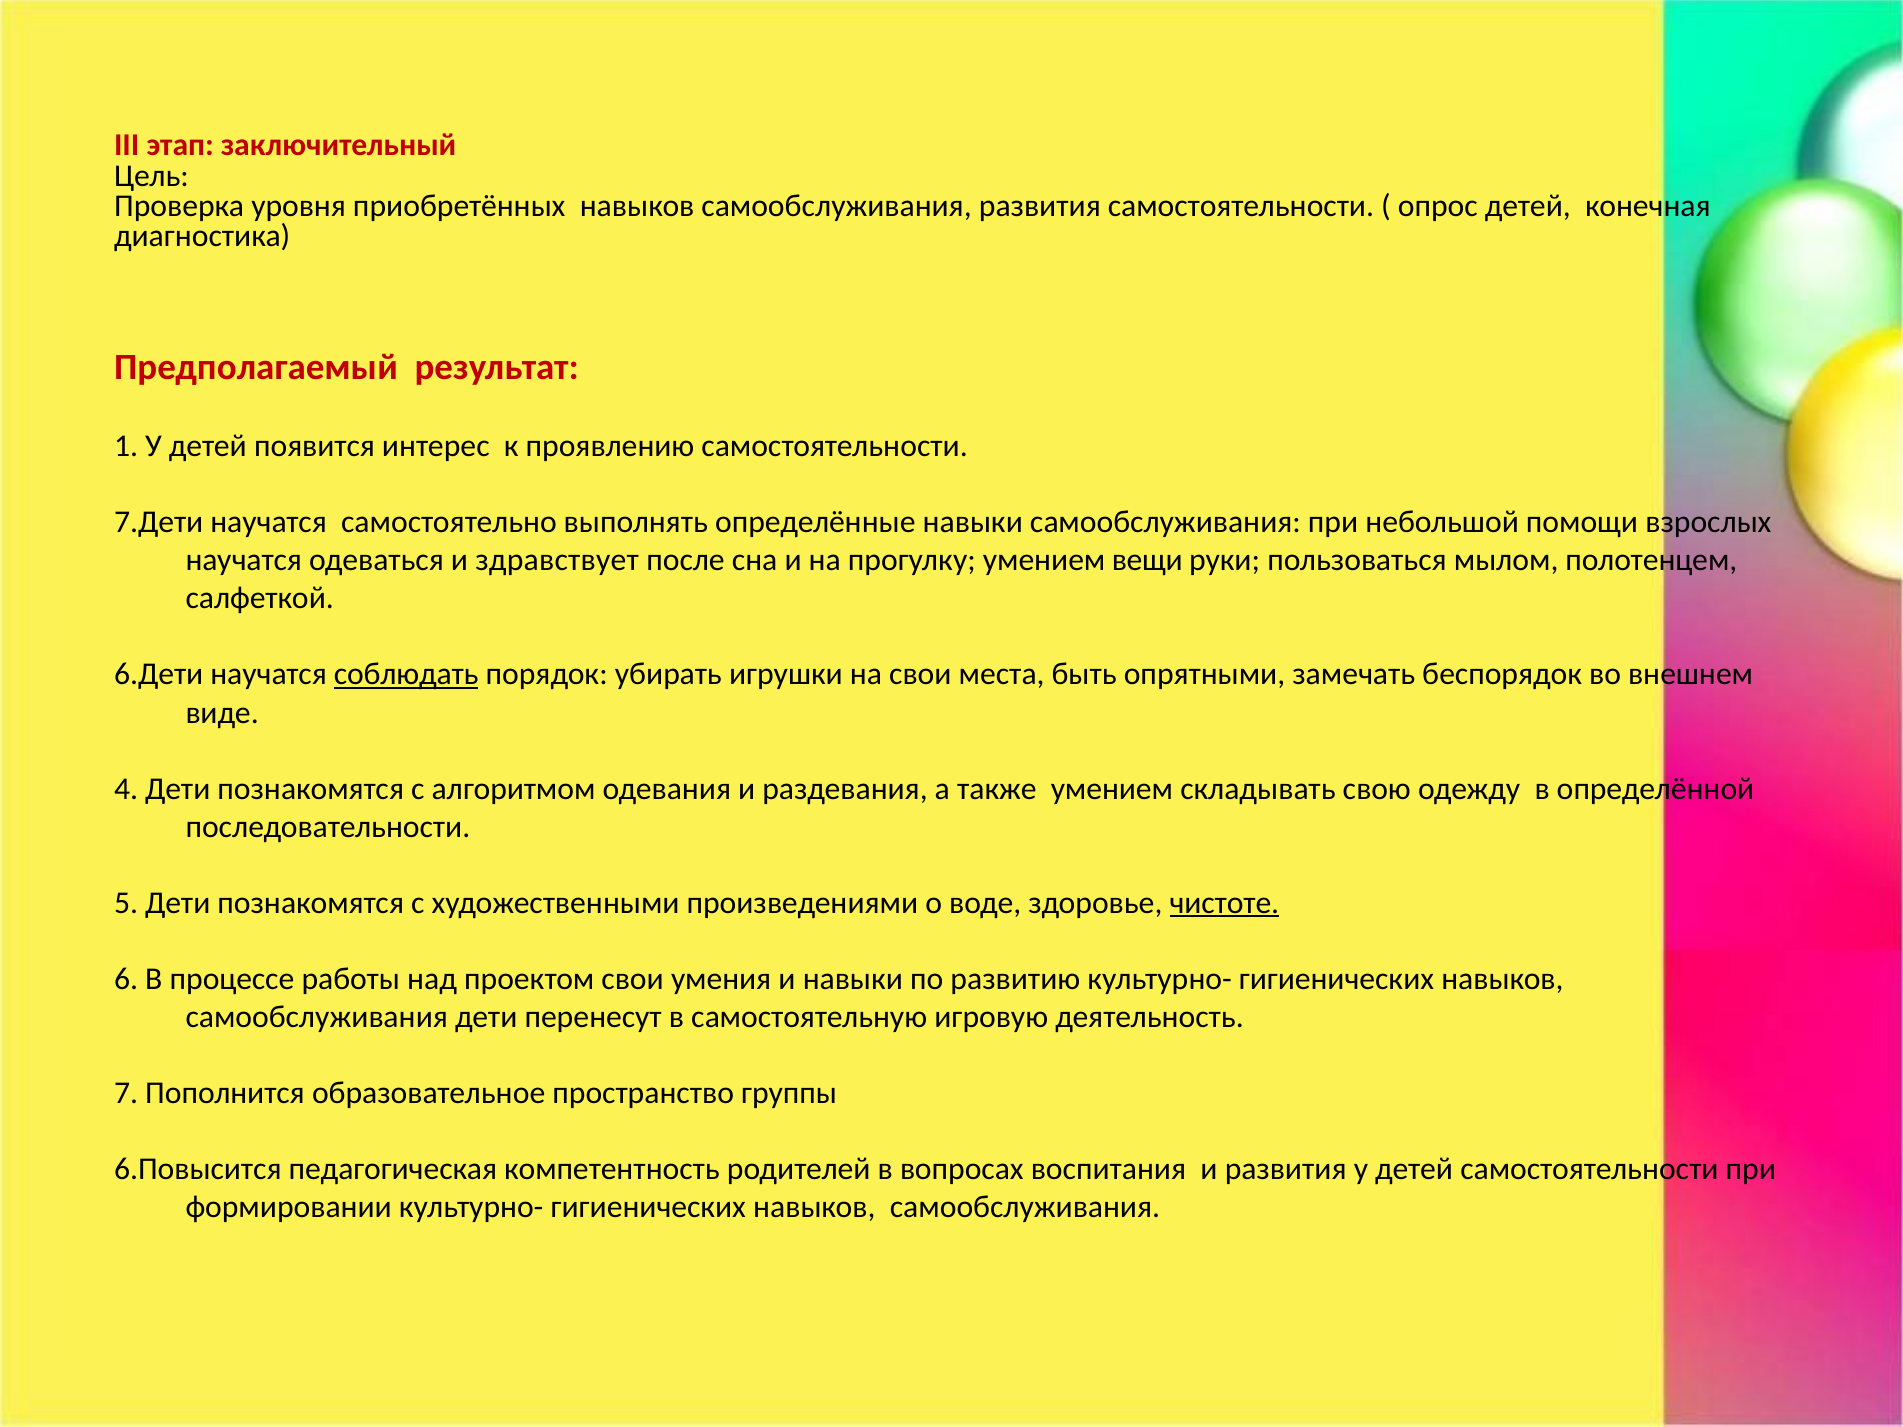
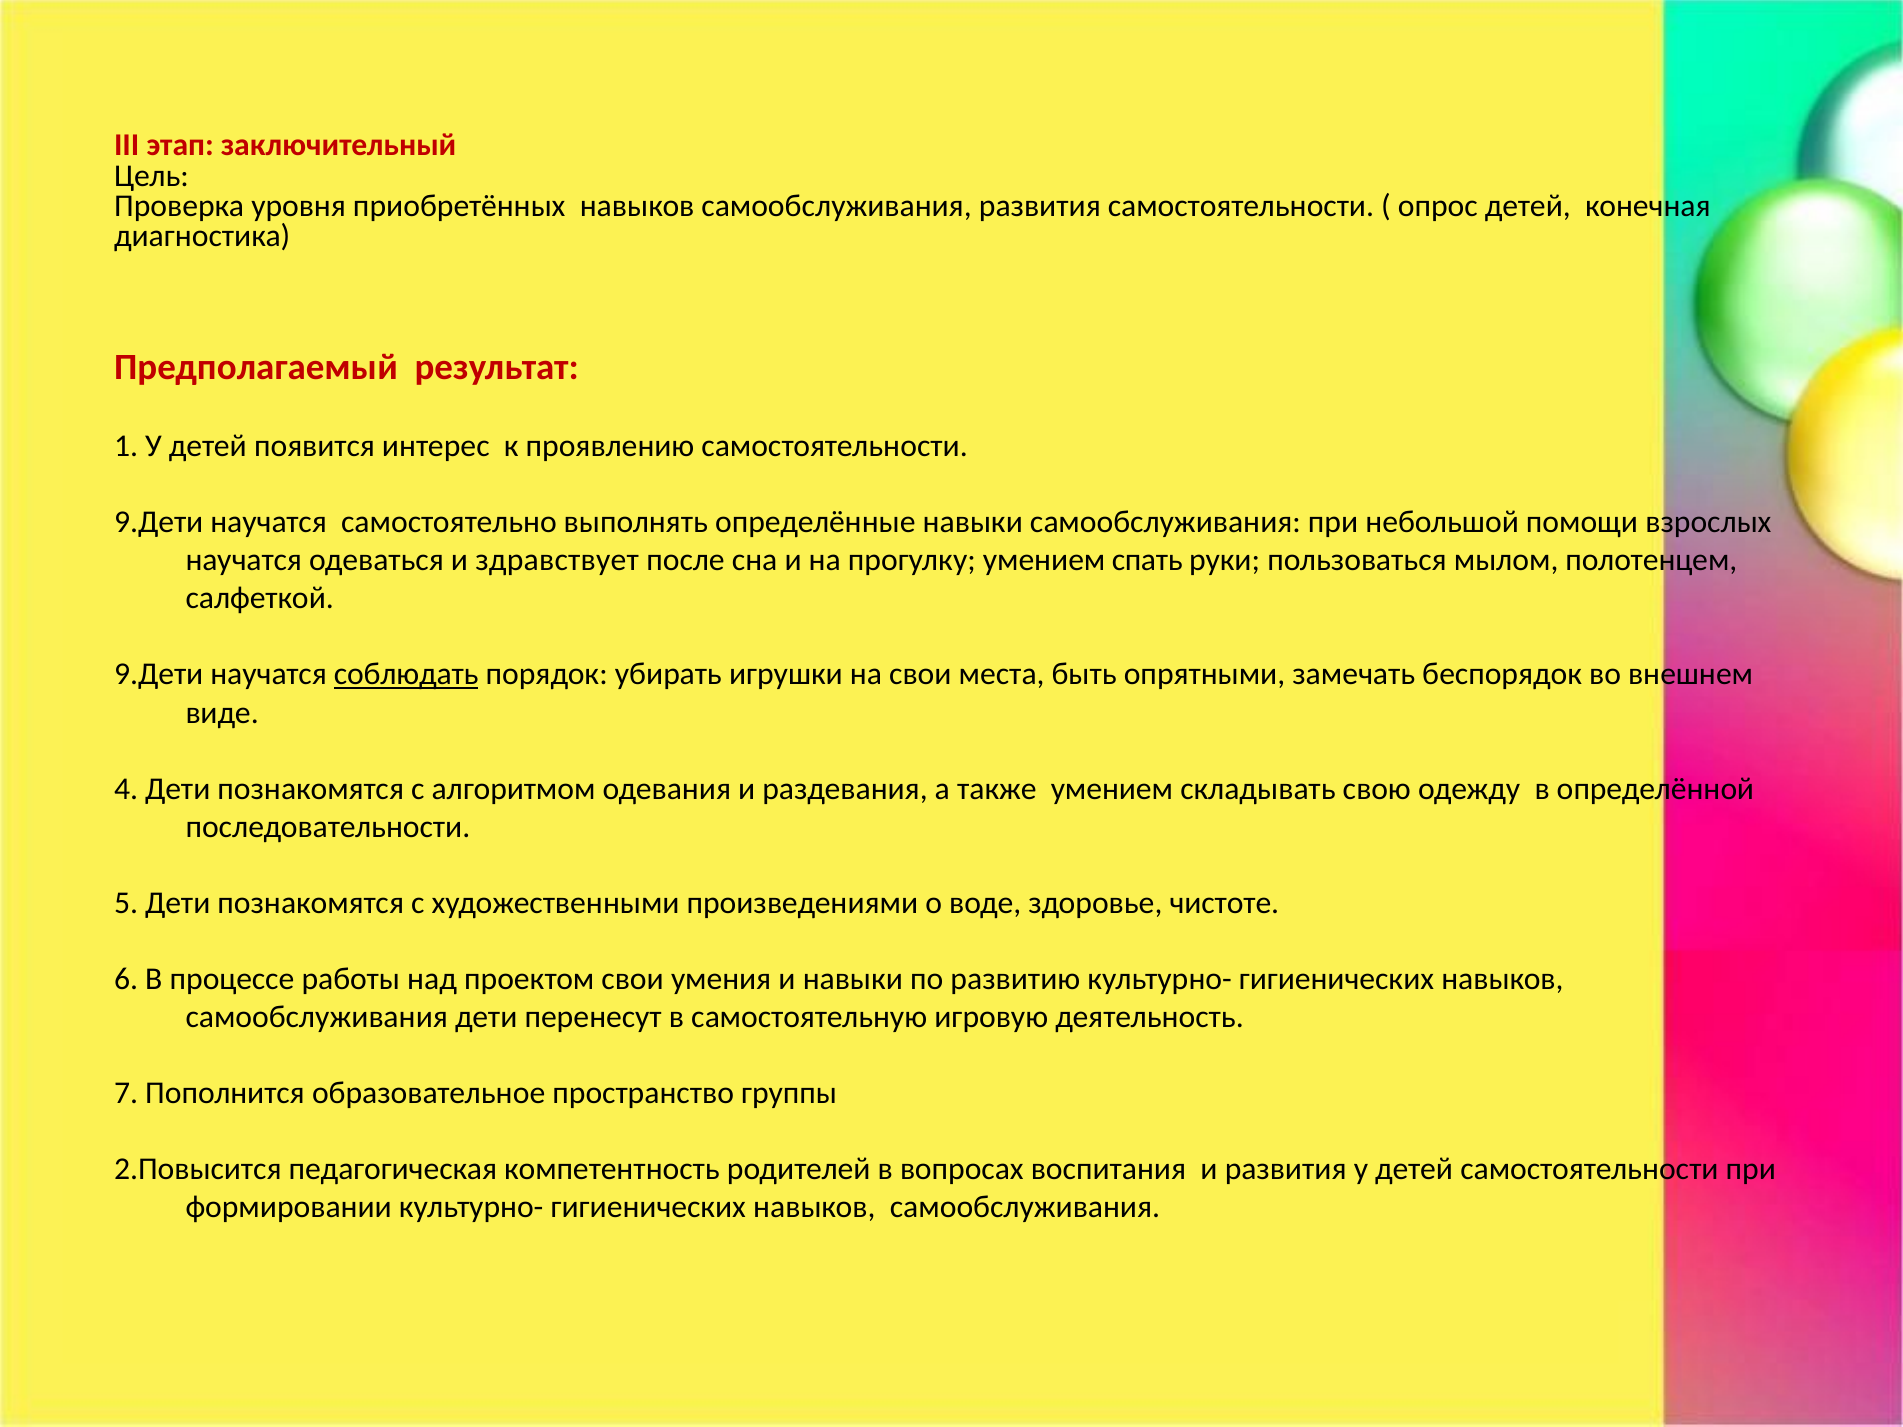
7.Дети: 7.Дети -> 9.Дети (159, 522)
вещи: вещи -> спать (1147, 560)
6.Дети: 6.Дети -> 9.Дети (159, 675)
чистоте underline: present -> none (1224, 903)
6.Повысится: 6.Повысится -> 2.Повысится (198, 1169)
